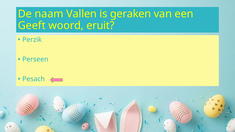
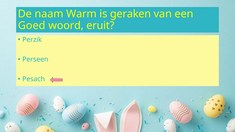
Vallen: Vallen -> Warm (81, 14)
Geeft: Geeft -> Goed (32, 26)
